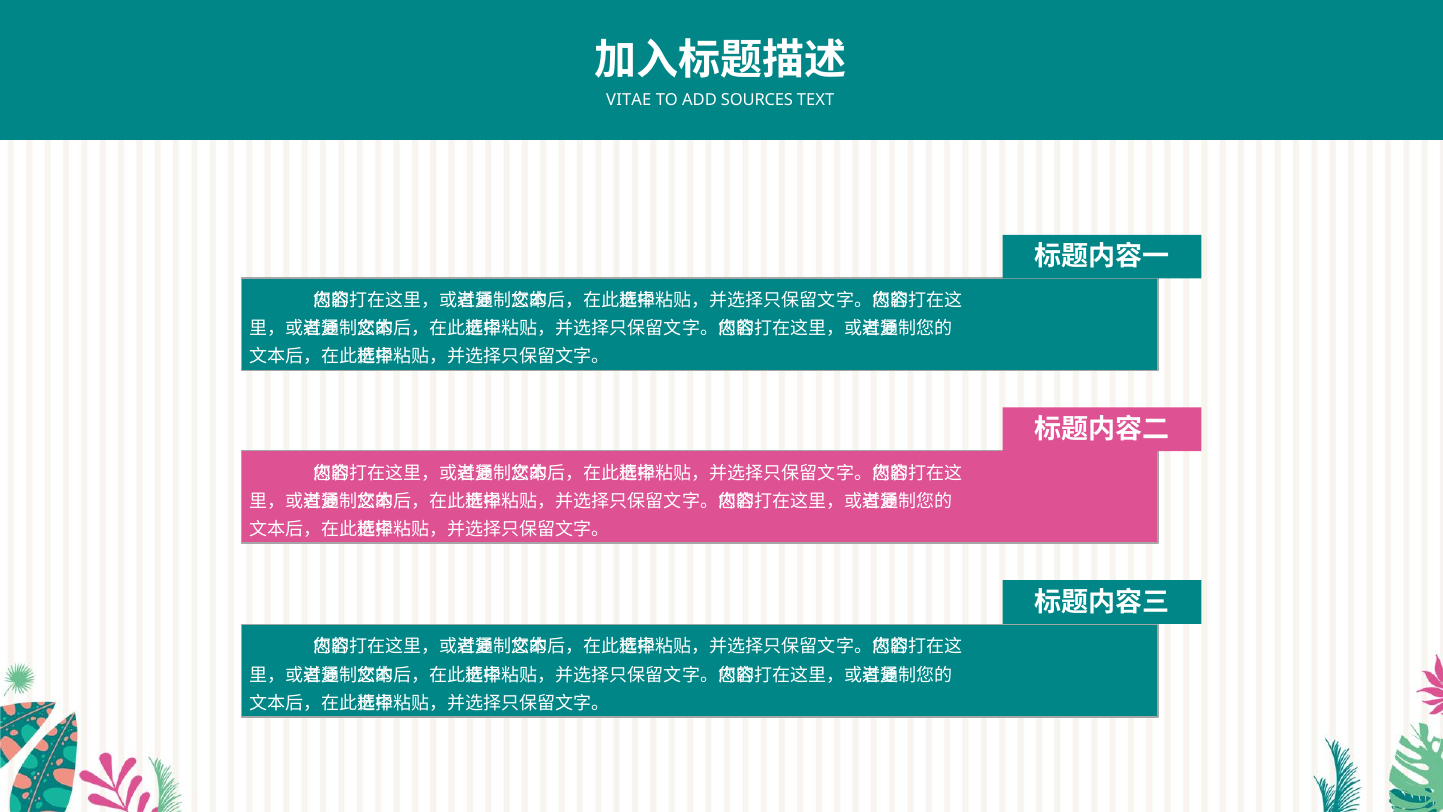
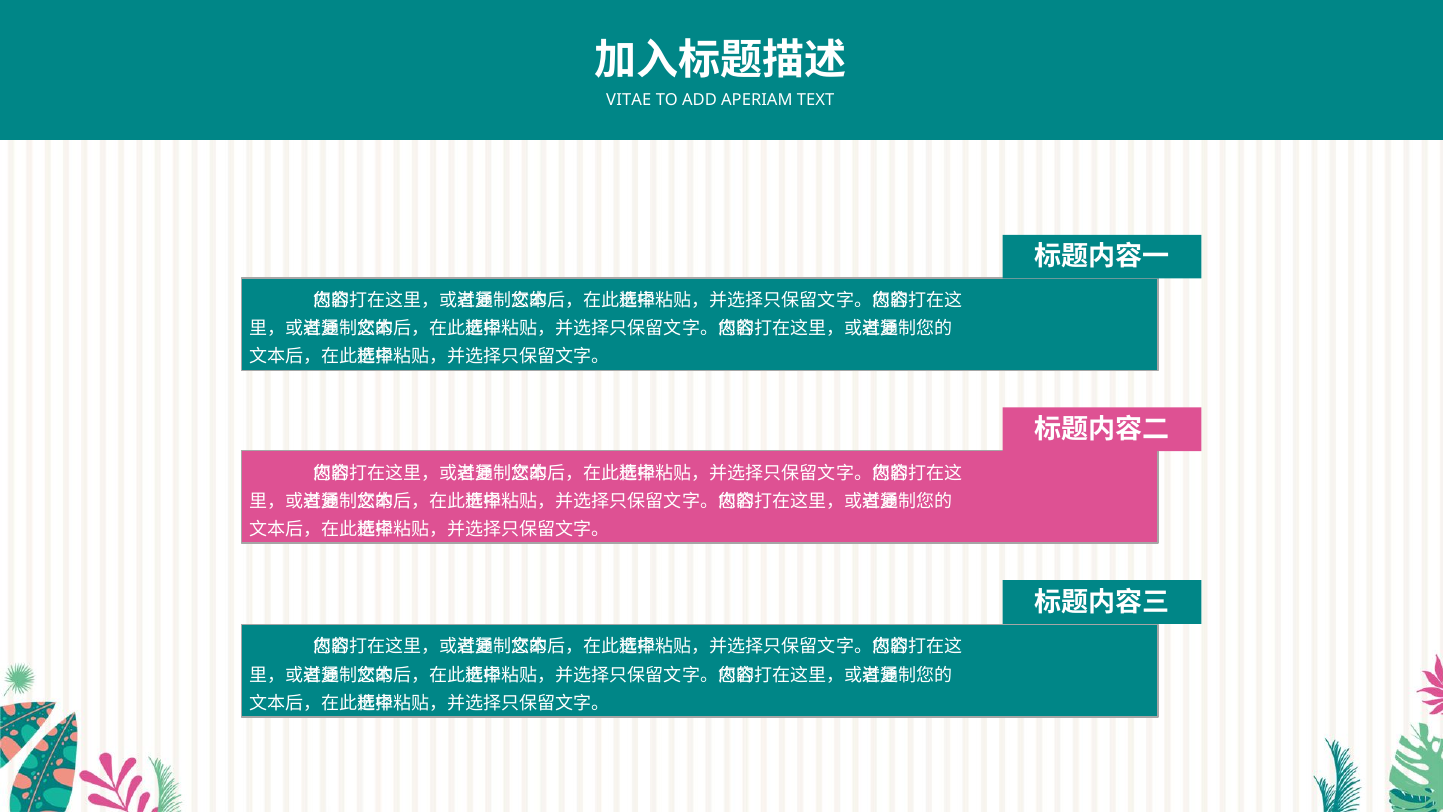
SOURCES: SOURCES -> APERIAM (757, 100)
